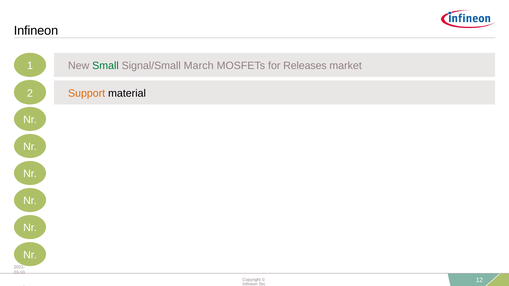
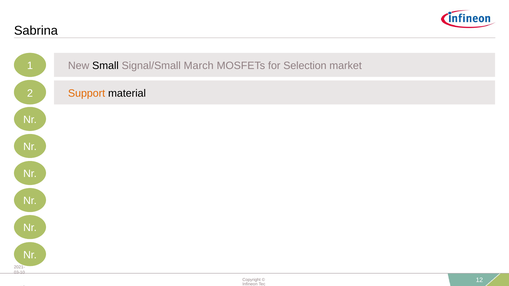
Infineon: Infineon -> Sabrina (36, 31)
Small colour: green -> black (105, 66)
Releases: Releases -> Selection (305, 66)
